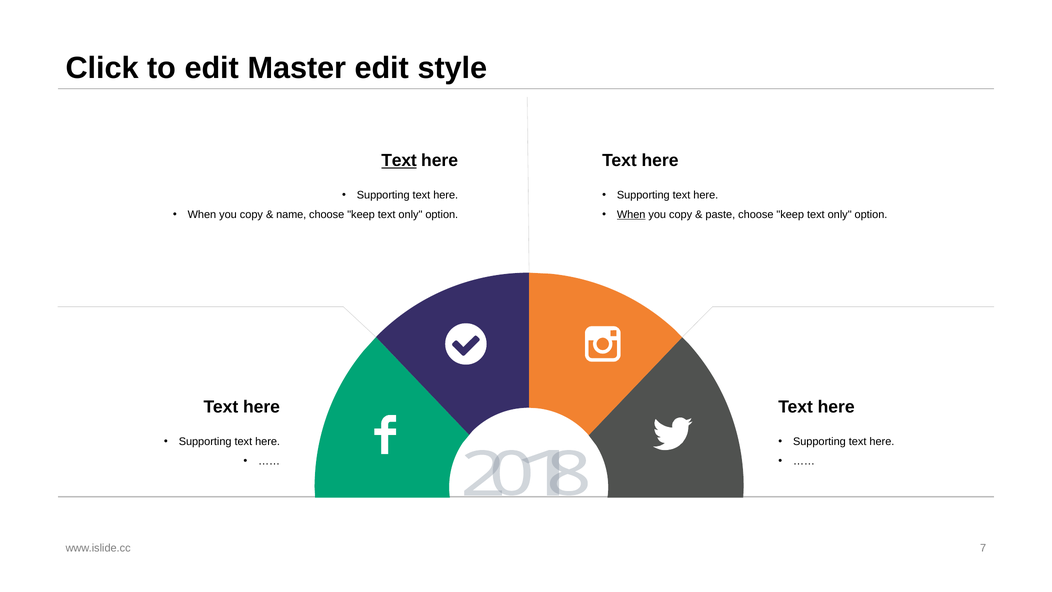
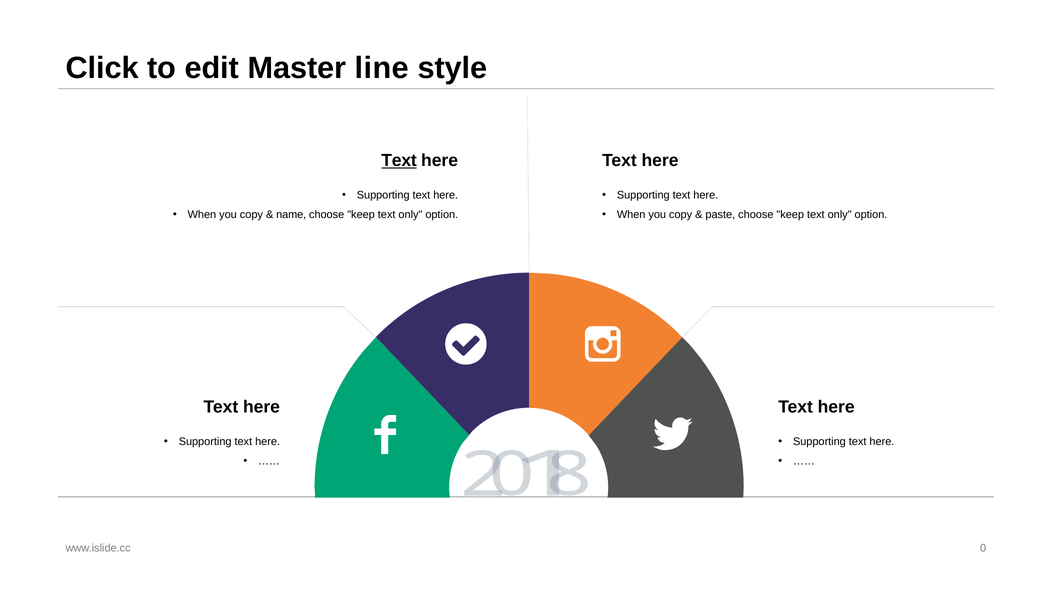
Master edit: edit -> line (382, 68)
When underline: present -> none (631, 215)
7: 7 -> 0 (983, 548)
